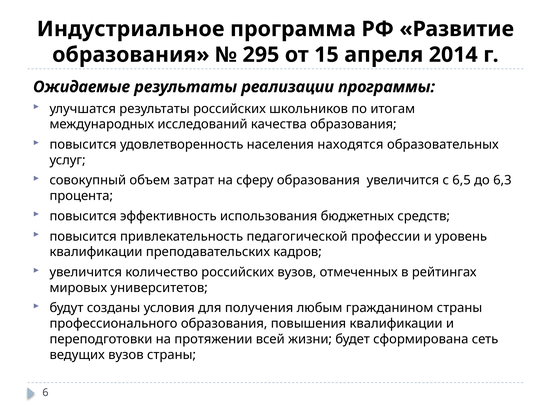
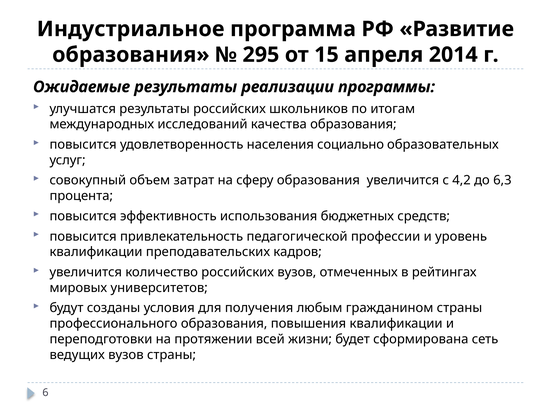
находятся: находятся -> социально (351, 145)
6,5: 6,5 -> 4,2 (462, 180)
